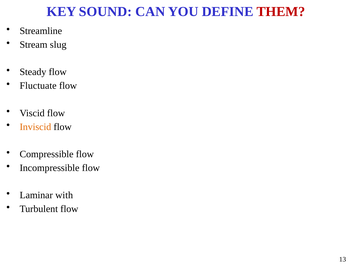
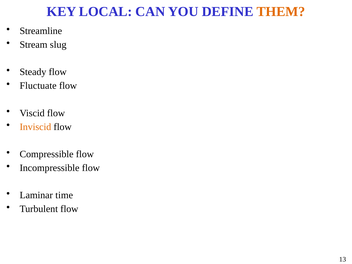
SOUND: SOUND -> LOCAL (106, 12)
THEM colour: red -> orange (281, 12)
with: with -> time (64, 195)
